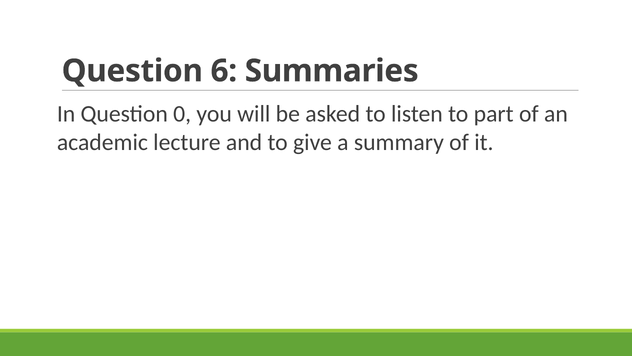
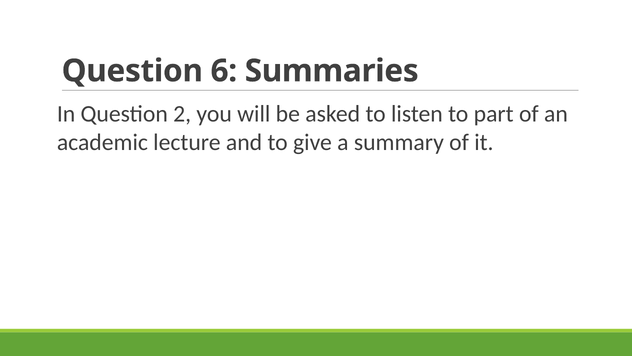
0: 0 -> 2 (182, 114)
